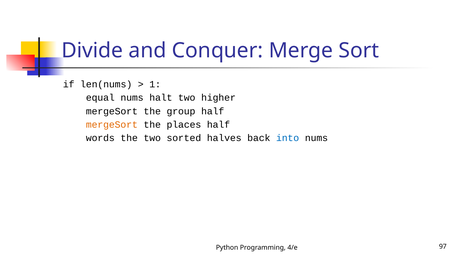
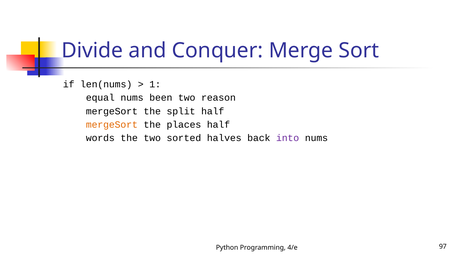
halt: halt -> been (161, 98)
higher: higher -> reason (218, 98)
group: group -> split (181, 111)
into colour: blue -> purple (288, 138)
